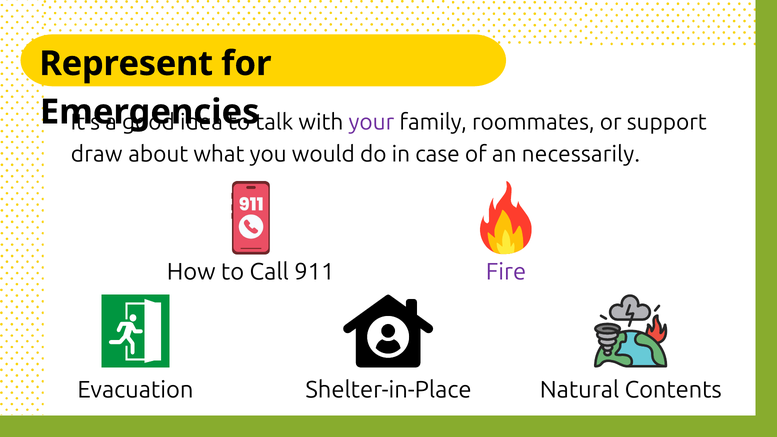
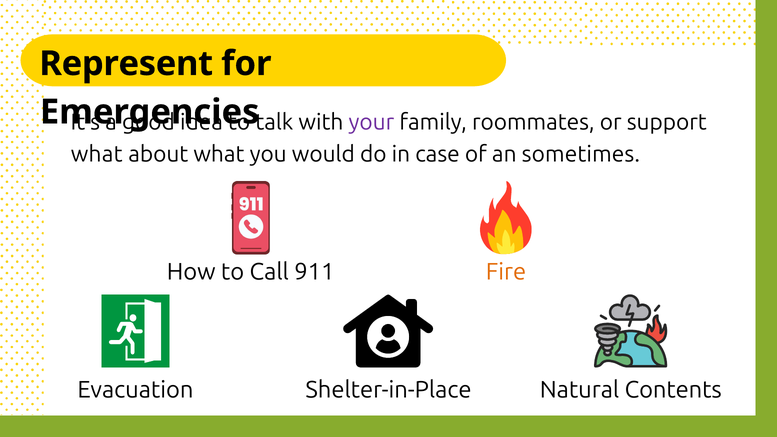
draw: draw -> what (97, 154)
necessarily: necessarily -> sometimes (581, 154)
Fire colour: purple -> orange (506, 272)
